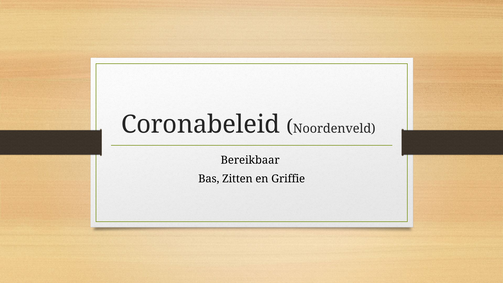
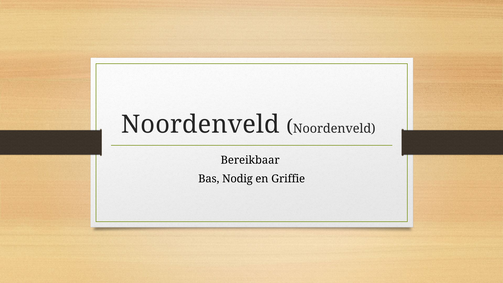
Coronabeleid: Coronabeleid -> Noordenveld (200, 124)
Zitten: Zitten -> Nodig (237, 179)
